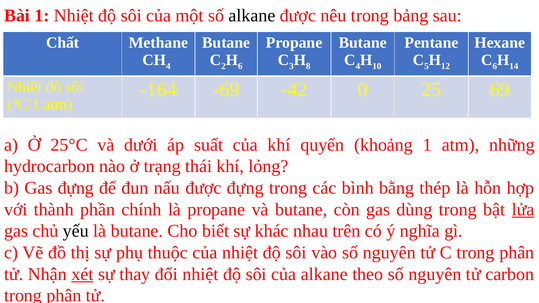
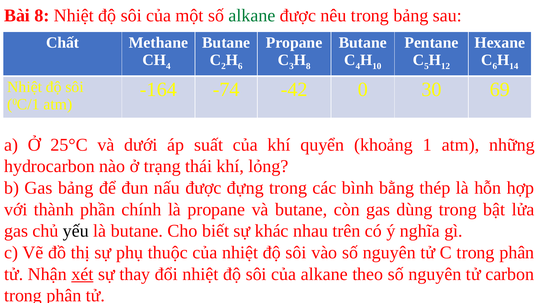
Bài 1: 1 -> 8 (42, 16)
alkane colour: black -> green (252, 16)
-69: -69 -> -74 (226, 90)
25: 25 -> 30 (431, 90)
Gas đựng: đựng -> bảng (76, 188)
lửa underline: present -> none (523, 210)
